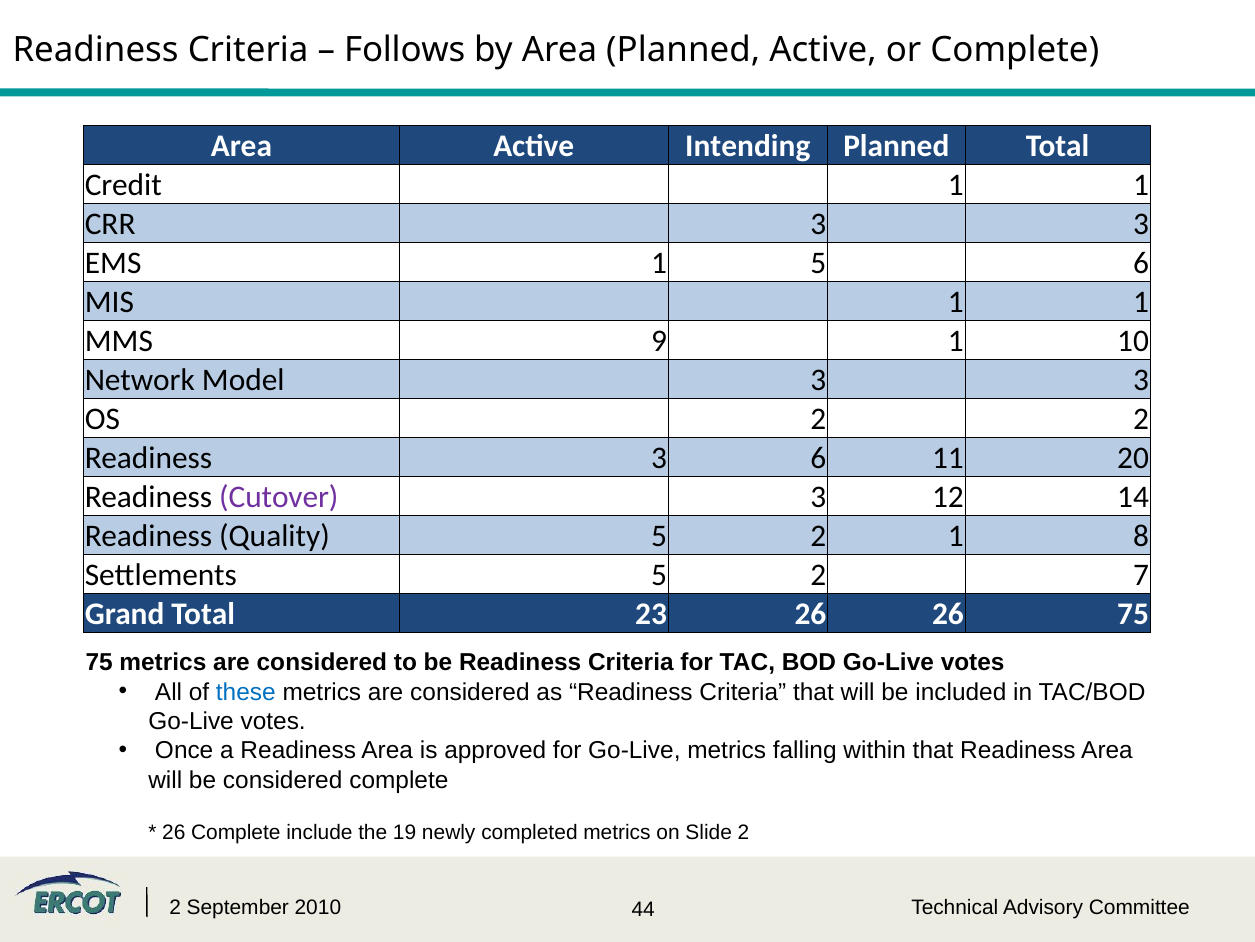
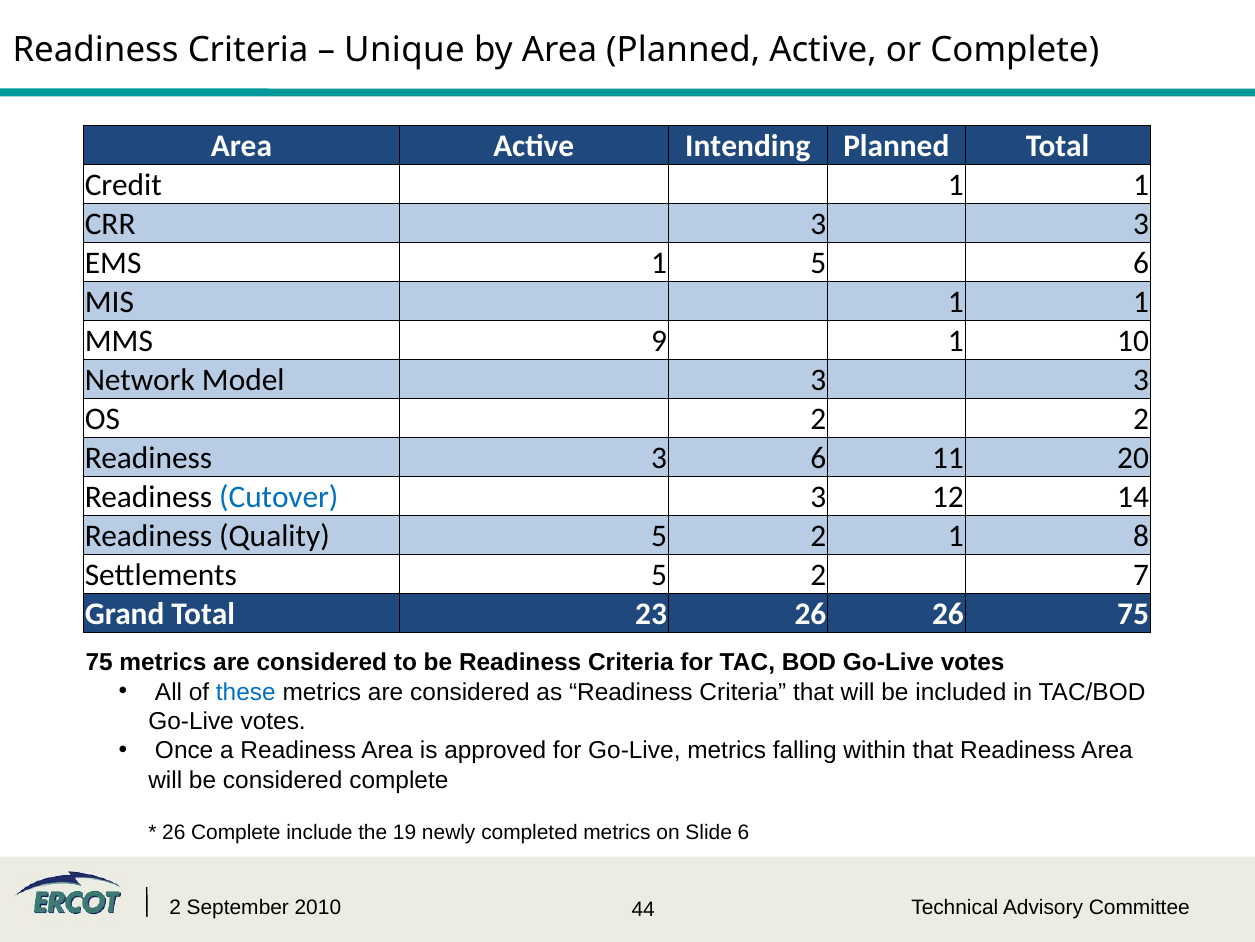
Follows: Follows -> Unique (404, 49)
Cutover colour: purple -> blue (279, 497)
Slide 2: 2 -> 6 (743, 832)
